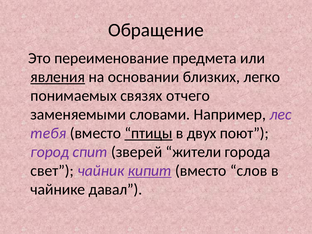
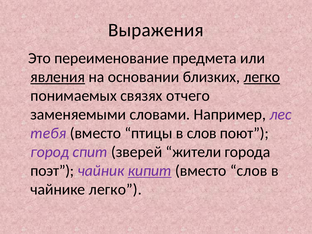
Обращение: Обращение -> Выражения (156, 30)
легко underline: none -> present (262, 77)
птицы underline: present -> none (148, 133)
в двух: двух -> слов (202, 133)
свет: свет -> поэт (52, 171)
чайнике давал: давал -> легко (115, 189)
